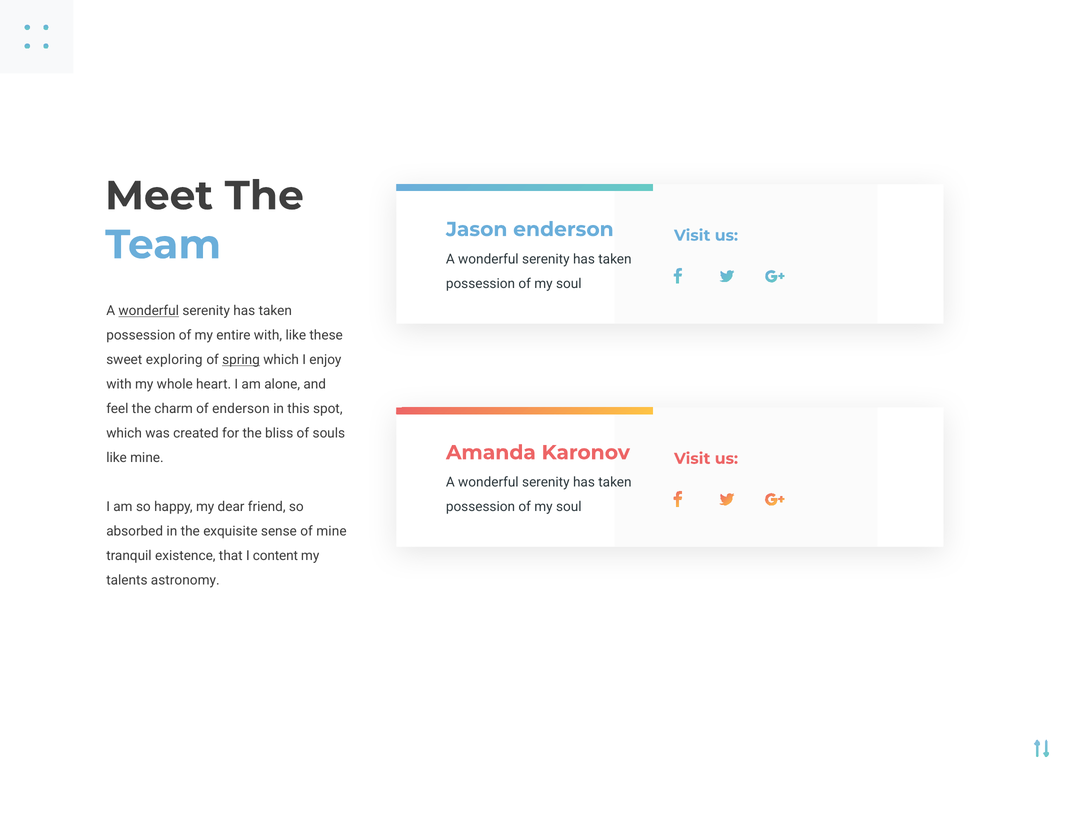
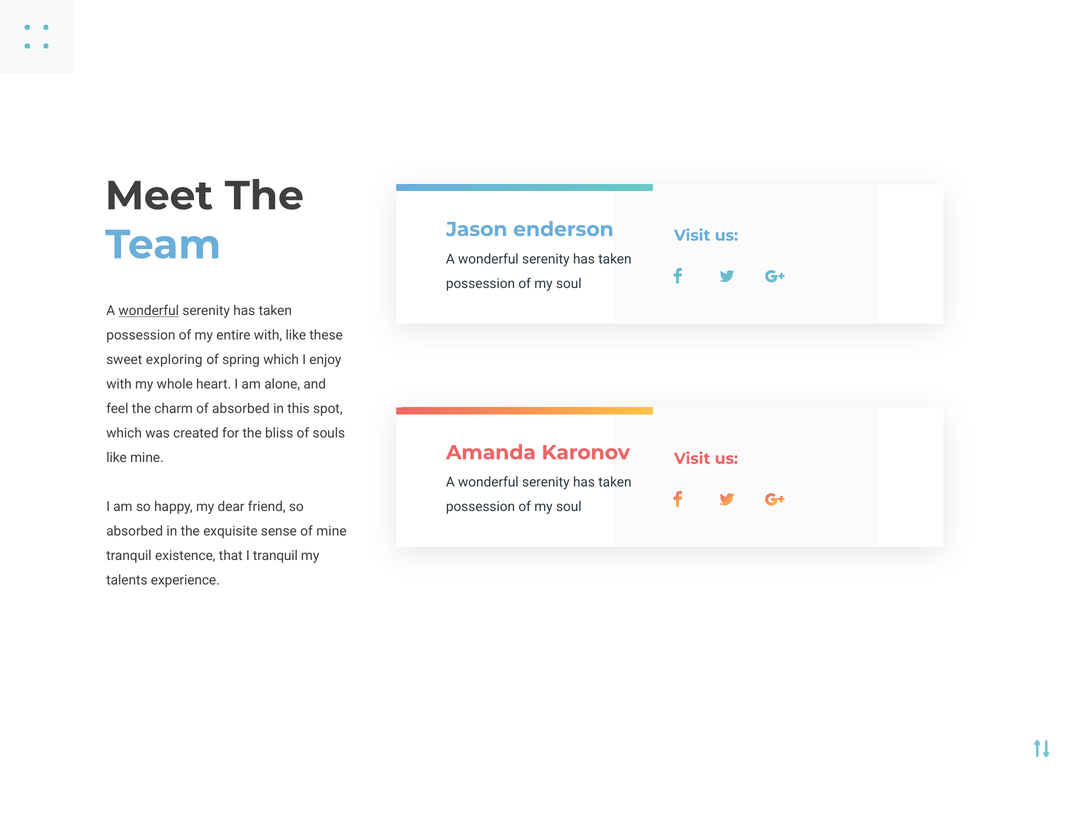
spring underline: present -> none (241, 360)
of enderson: enderson -> absorbed (241, 409)
I content: content -> tranquil (275, 556)
astronomy: astronomy -> experience (185, 581)
